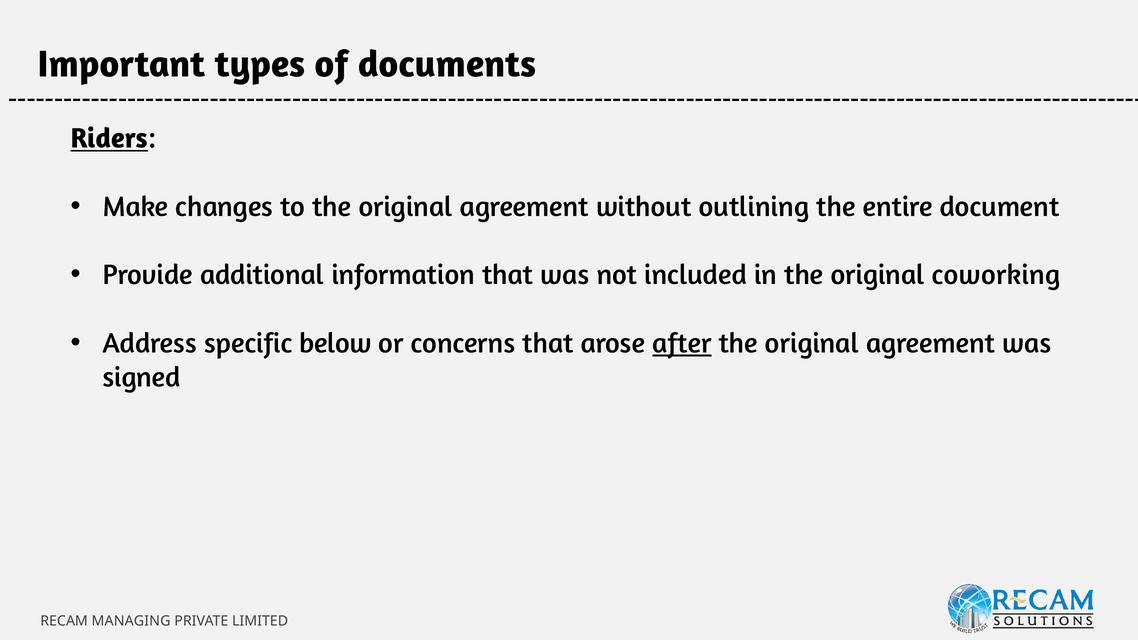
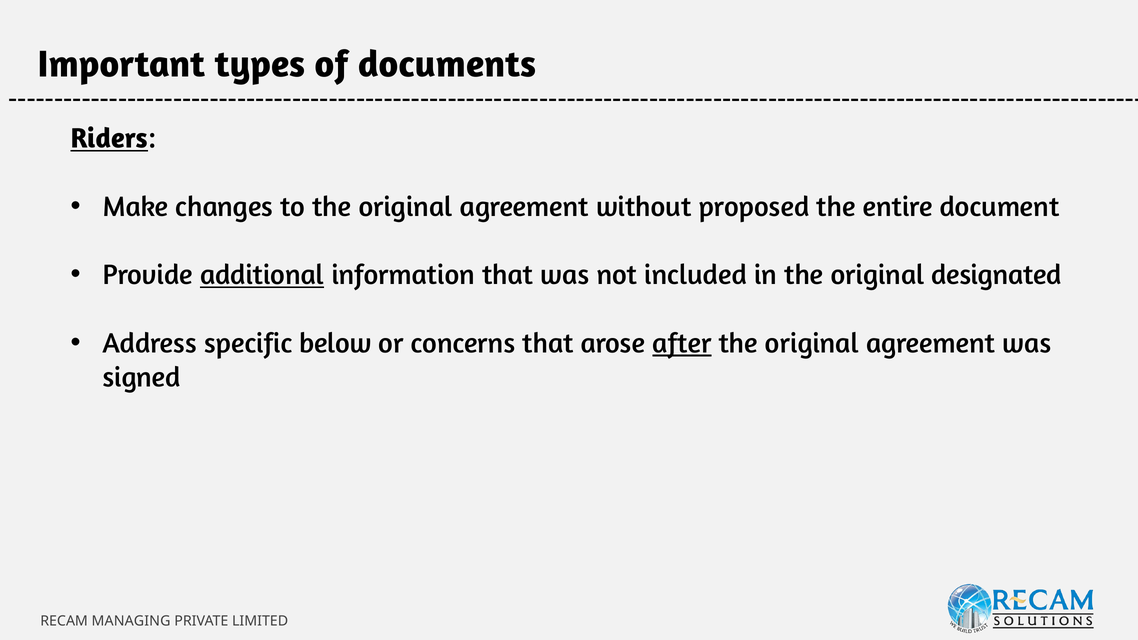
outlining: outlining -> proposed (754, 207)
additional underline: none -> present (262, 275)
coworking: coworking -> designated (996, 275)
